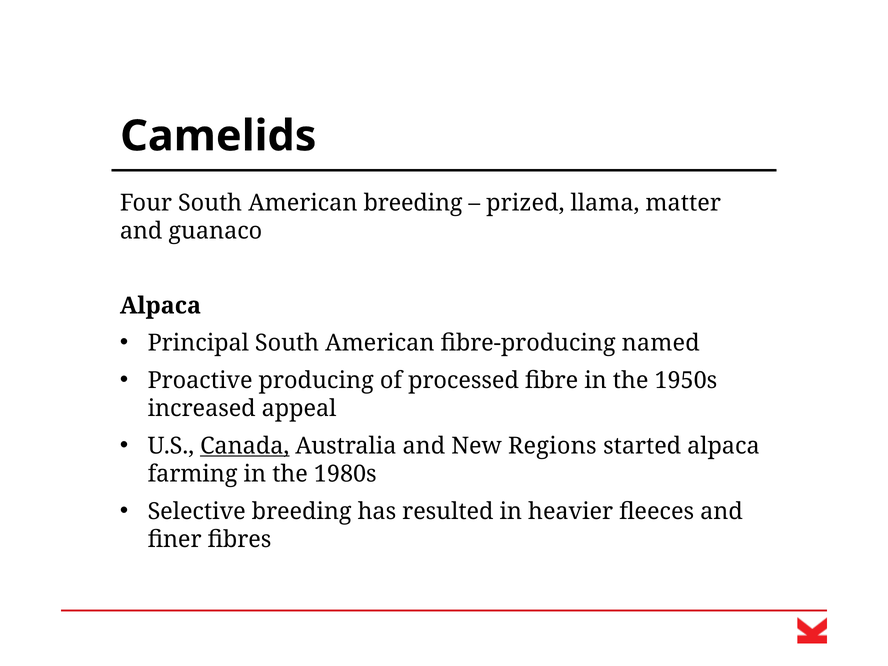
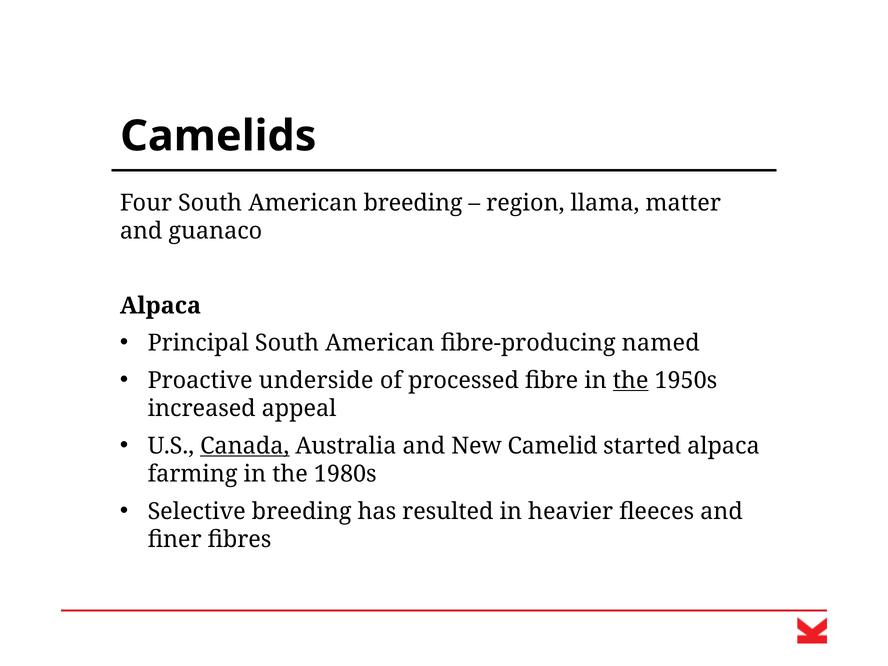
prized: prized -> region (525, 203)
producing: producing -> underside (316, 380)
the underline: none -> present (631, 380)
Regions: Regions -> Camelid (553, 446)
